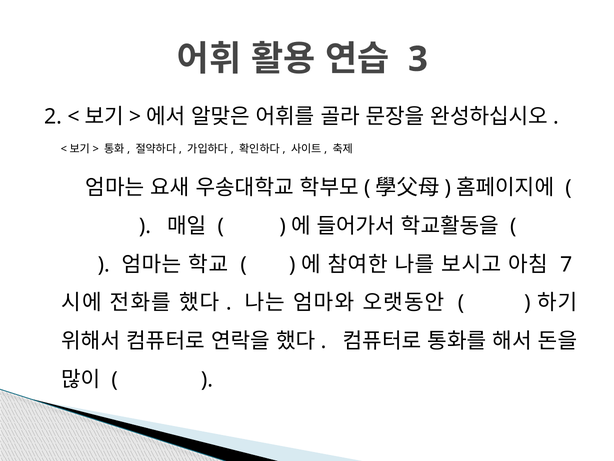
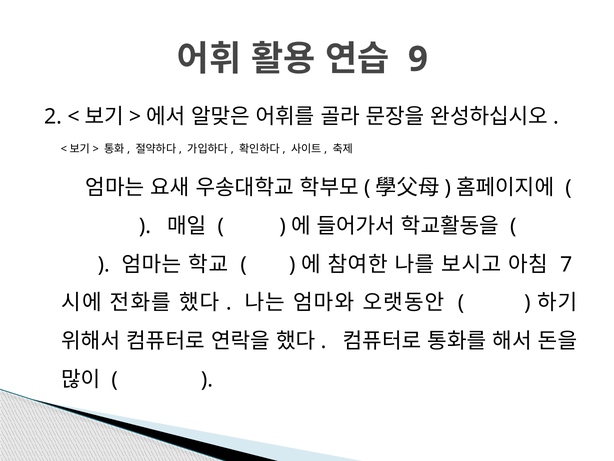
3: 3 -> 9 (418, 59)
